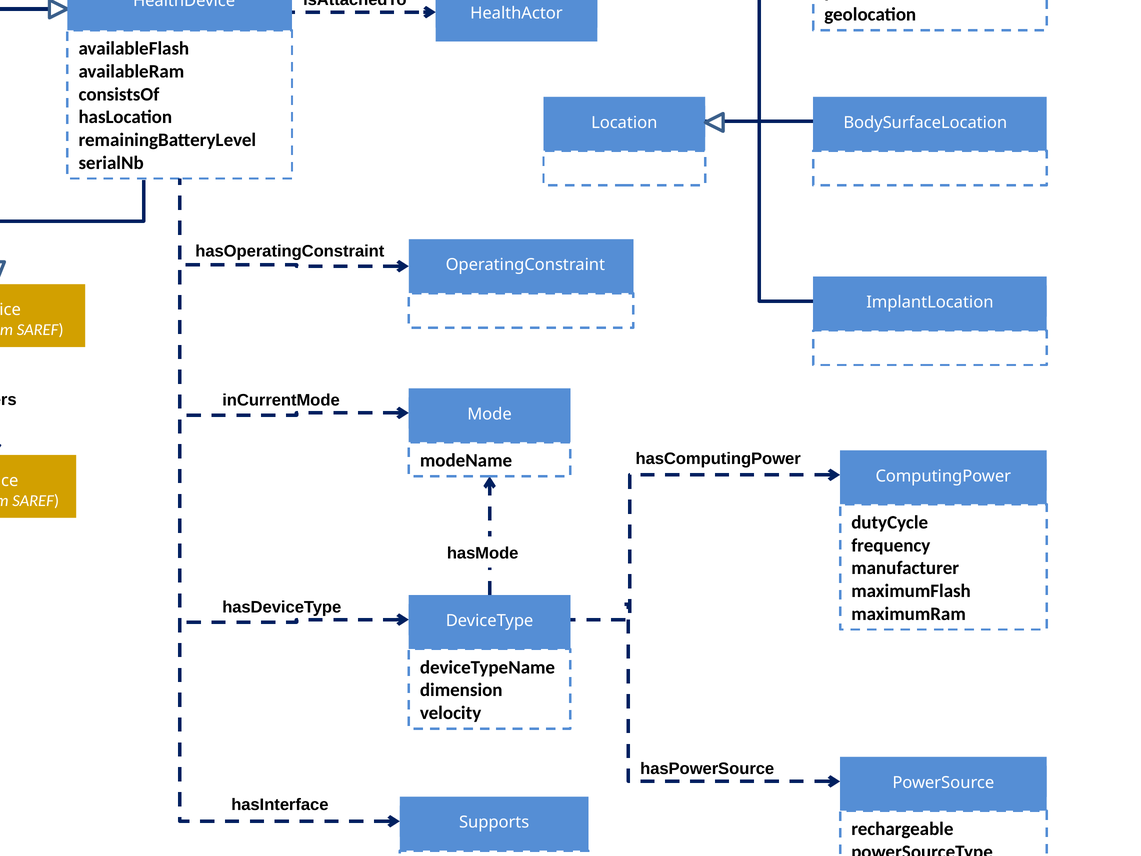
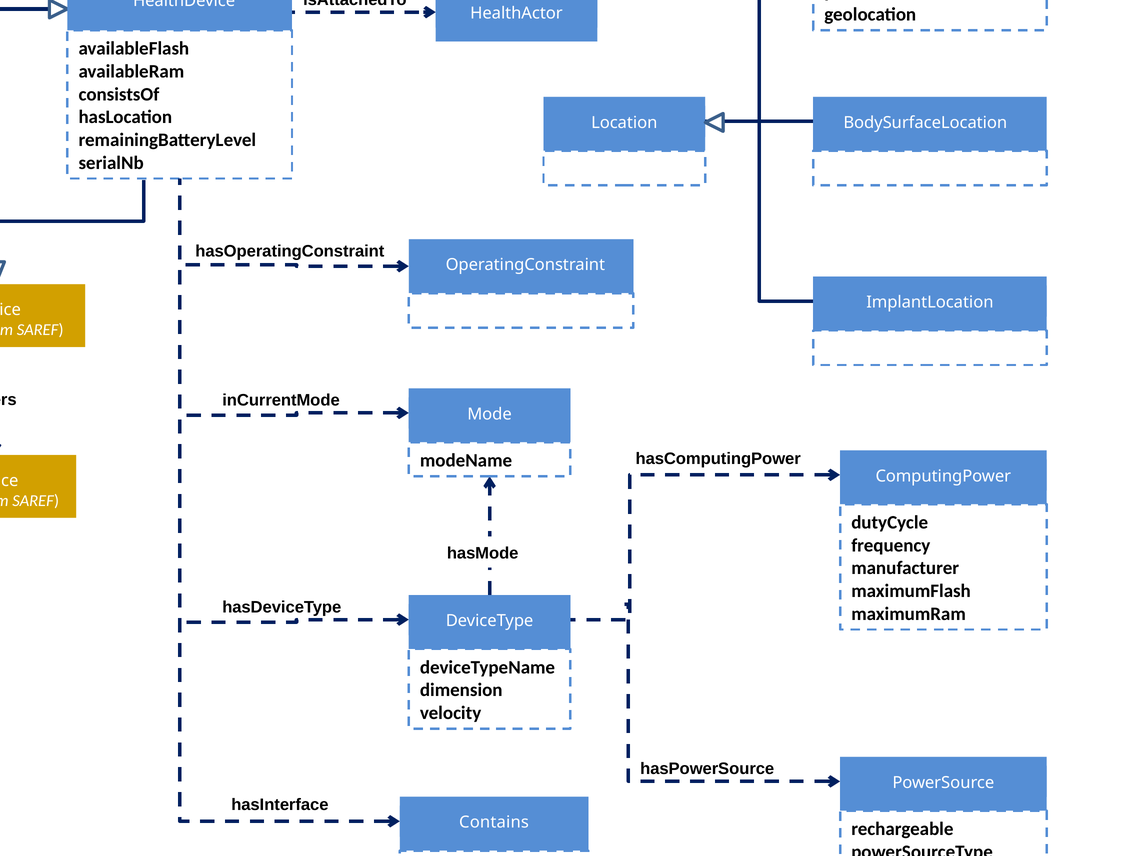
Supports: Supports -> Contains (494, 822)
